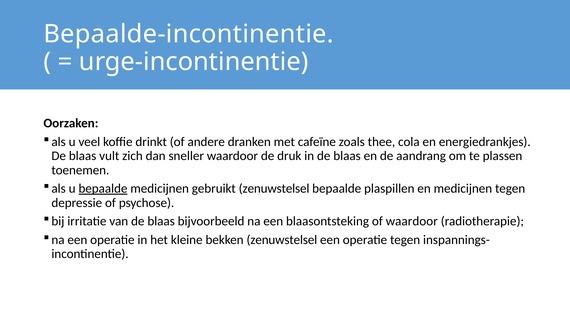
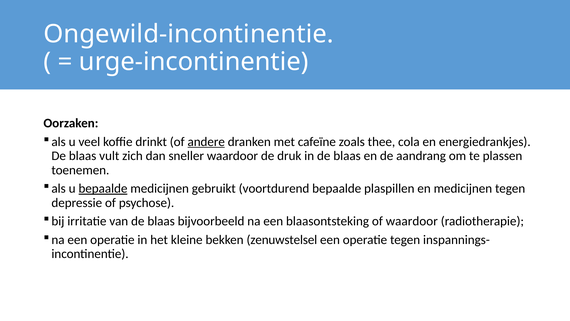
Bepaalde-incontinentie: Bepaalde-incontinentie -> Ongewild-incontinentie (189, 34)
andere underline: none -> present (206, 142)
gebruikt zenuwstelsel: zenuwstelsel -> voortdurend (274, 188)
